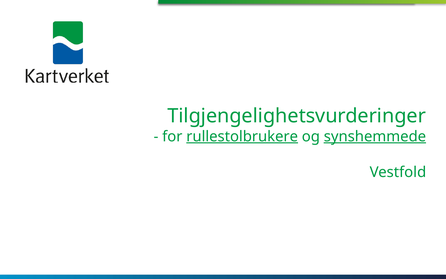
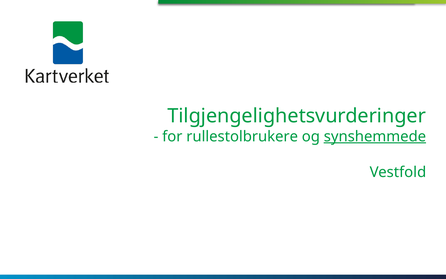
rullestolbrukere underline: present -> none (242, 136)
